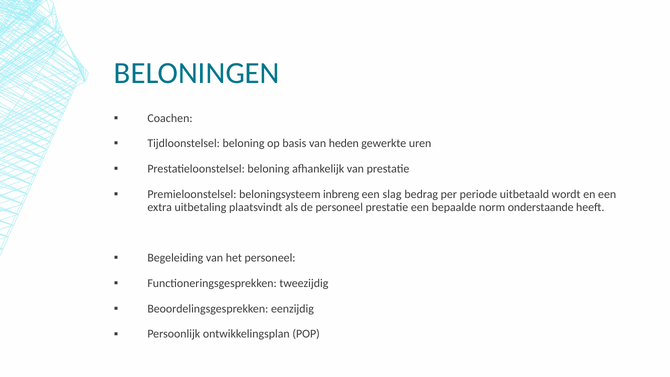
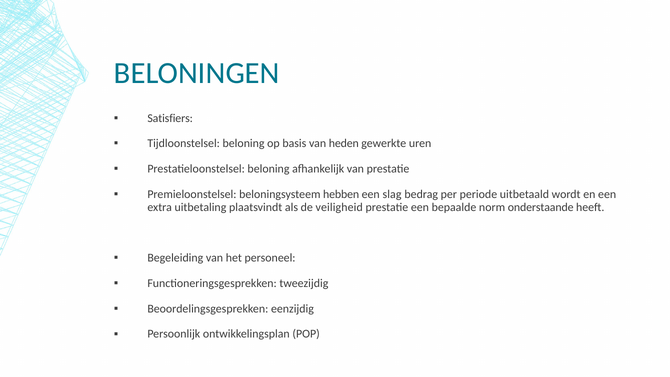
Coachen: Coachen -> Satisfiers (170, 118)
inbreng: inbreng -> hebben (341, 194)
de personeel: personeel -> veiligheid (339, 207)
